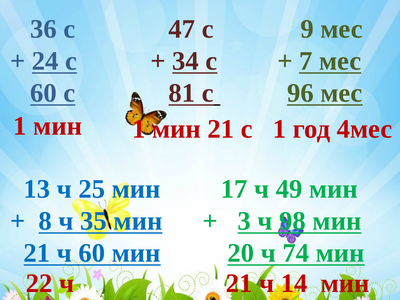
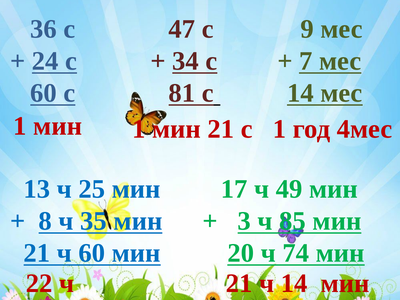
с 96: 96 -> 14 (300, 93)
98: 98 -> 85 (293, 221)
